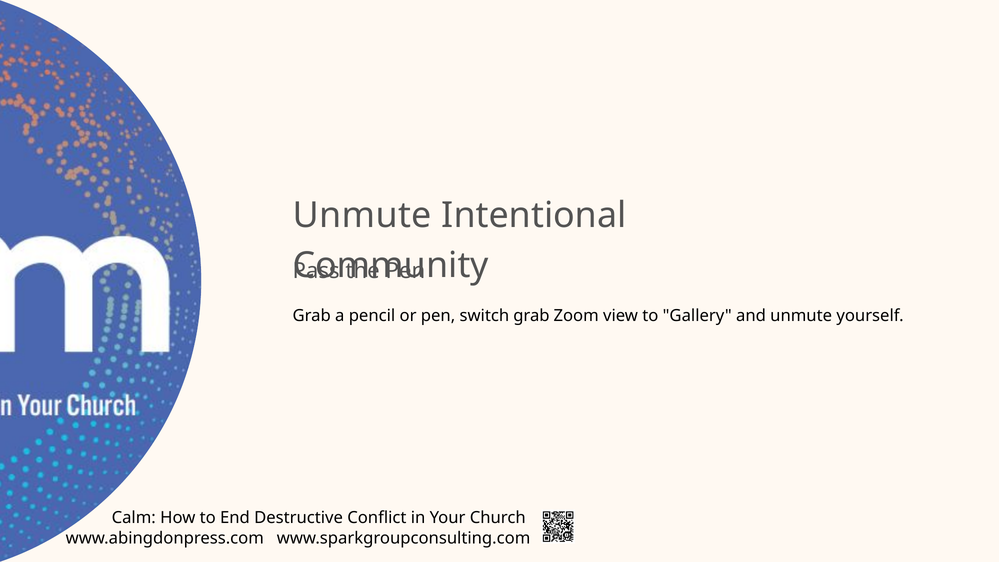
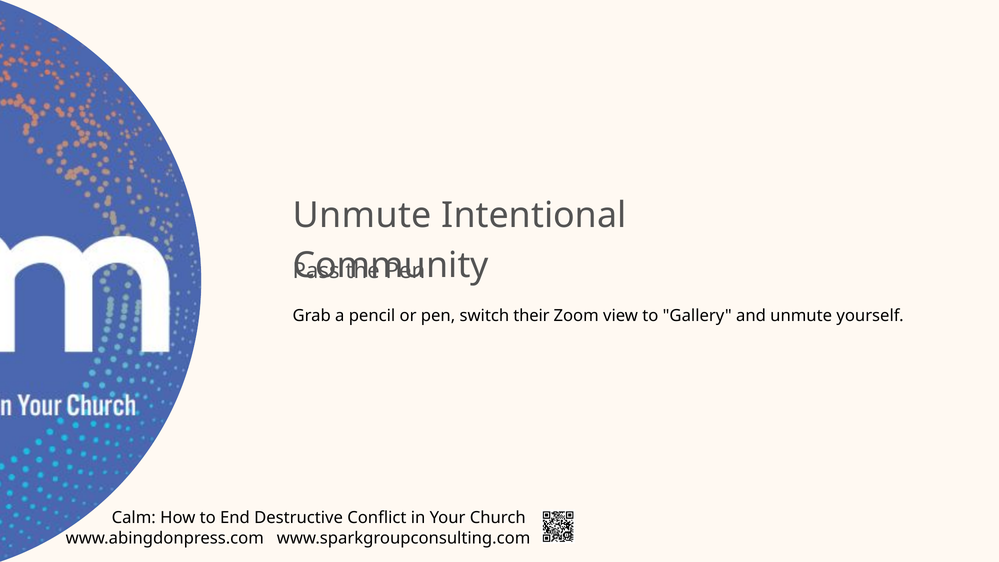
switch grab: grab -> their (531, 316)
